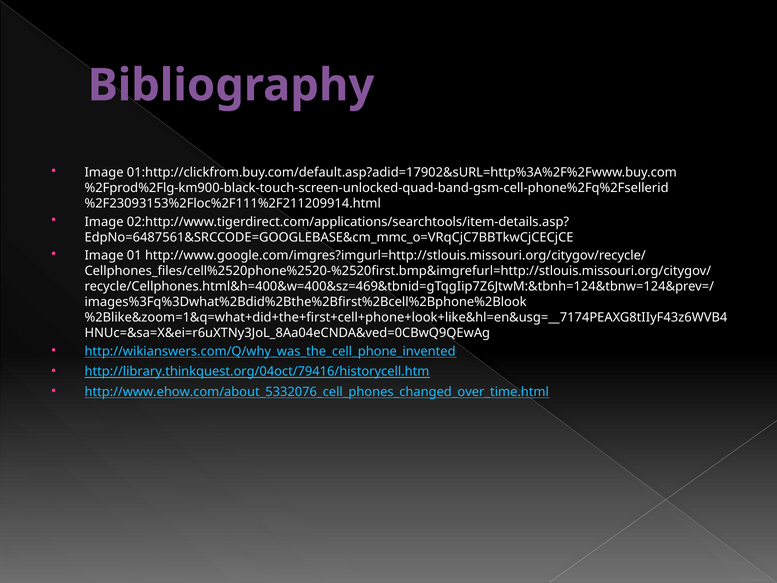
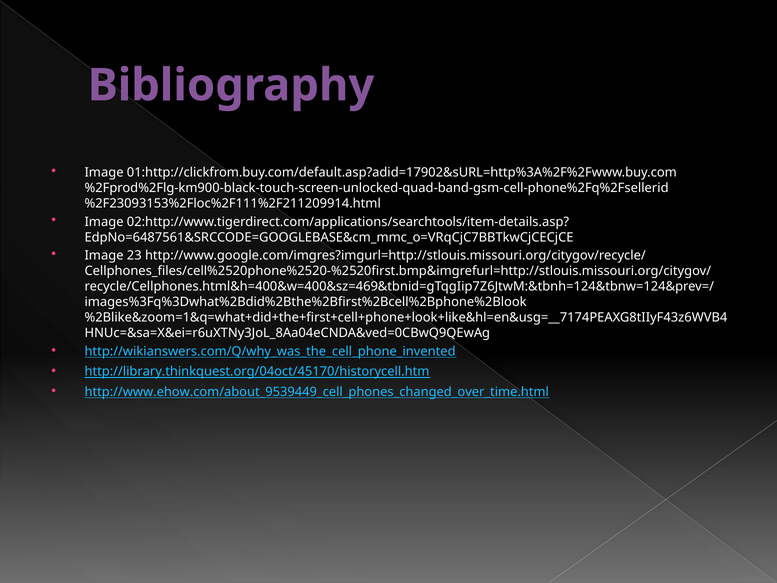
01: 01 -> 23 (134, 255)
http://library.thinkquest.org/04oct/79416/historycell.htm: http://library.thinkquest.org/04oct/79416/historycell.htm -> http://library.thinkquest.org/04oct/45170/historycell.htm (257, 371)
http://www.ehow.com/about_5332076_cell_phones_changed_over_time.html: http://www.ehow.com/about_5332076_cell_phones_changed_over_time.html -> http://www.ehow.com/about_9539449_cell_phones_changed_over_time.html (317, 392)
